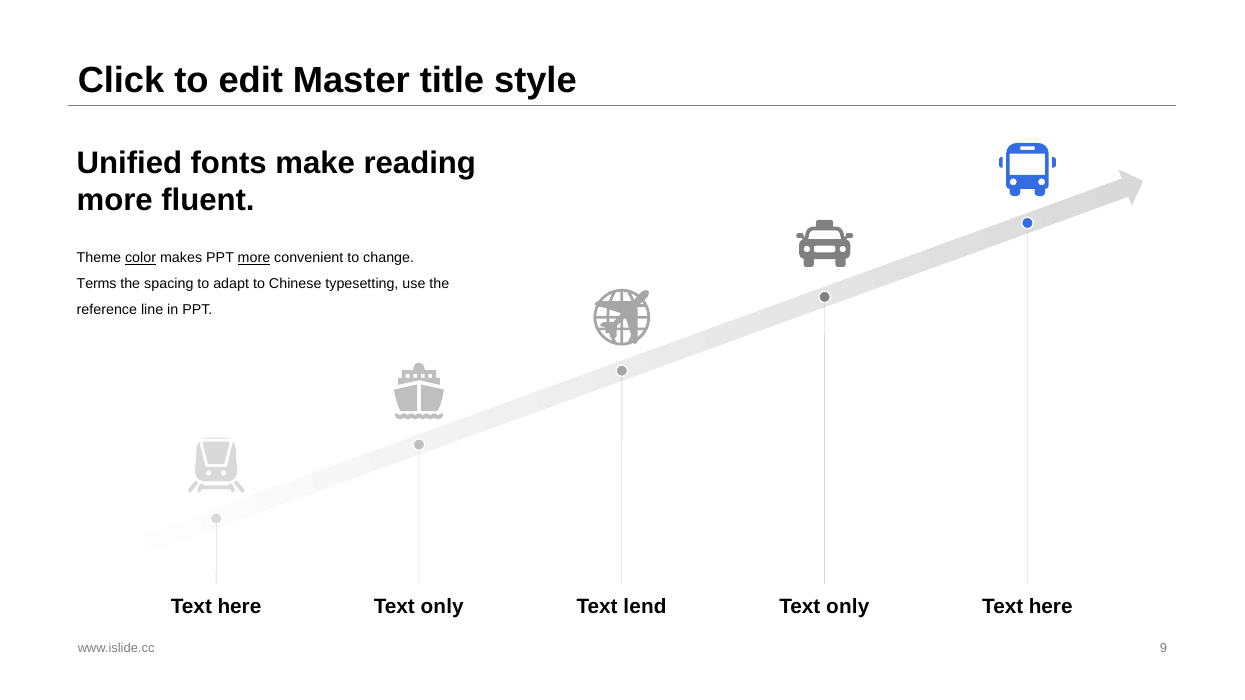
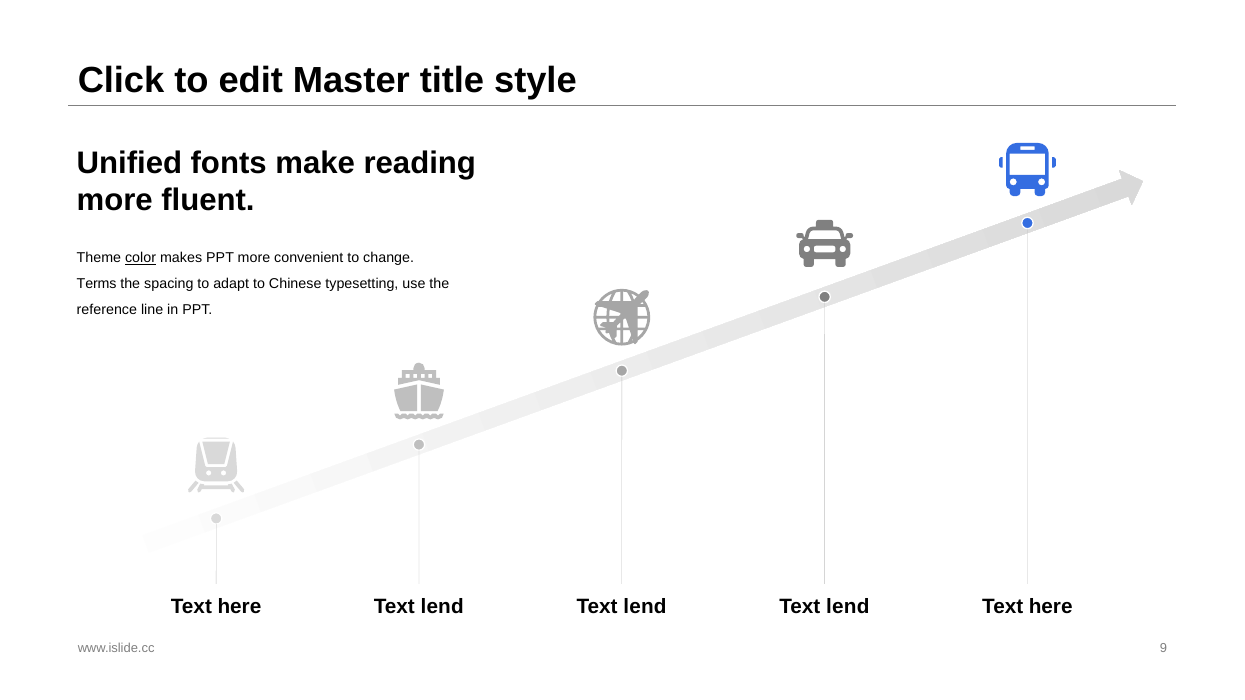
more underline: present -> none (254, 258)
here Text only: only -> lend (442, 607)
only: only -> lend (848, 607)
